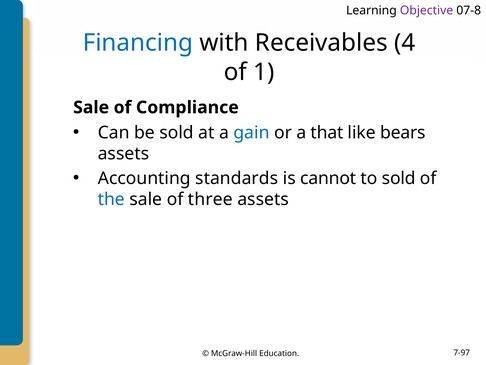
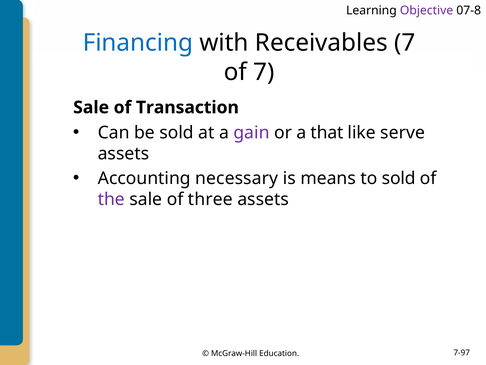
Receivables 4: 4 -> 7 (405, 43)
of 1: 1 -> 7 (264, 72)
Compliance: Compliance -> Transaction (187, 107)
gain colour: blue -> purple (252, 132)
bears: bears -> serve (403, 132)
standards: standards -> necessary (237, 178)
cannot: cannot -> means (328, 178)
the colour: blue -> purple (111, 199)
